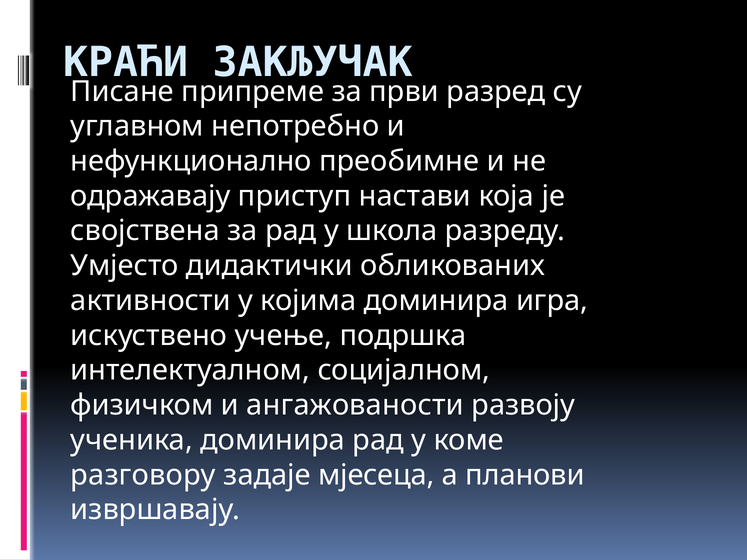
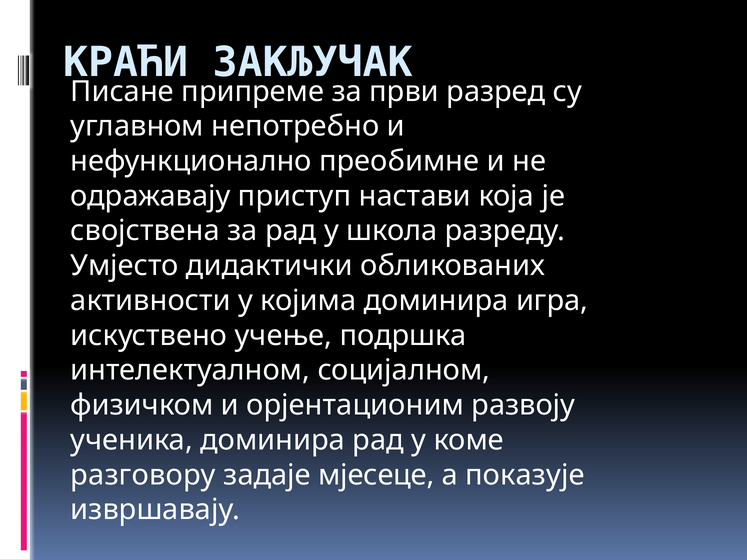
ангажованости: ангажованости -> орјентационим (355, 405)
мјесеца: мјесеца -> мјесеце (376, 475)
планови: планови -> показује (525, 475)
